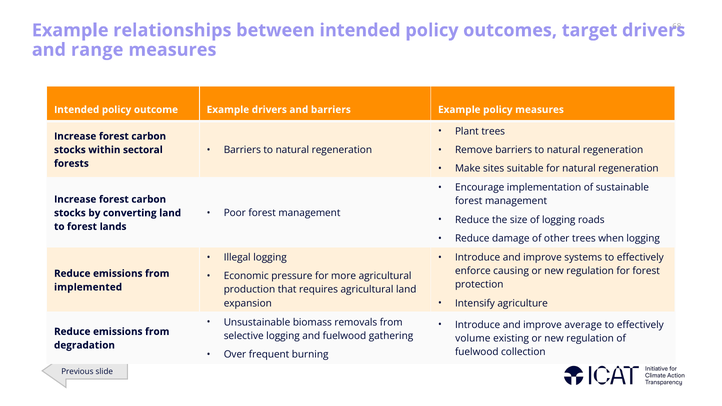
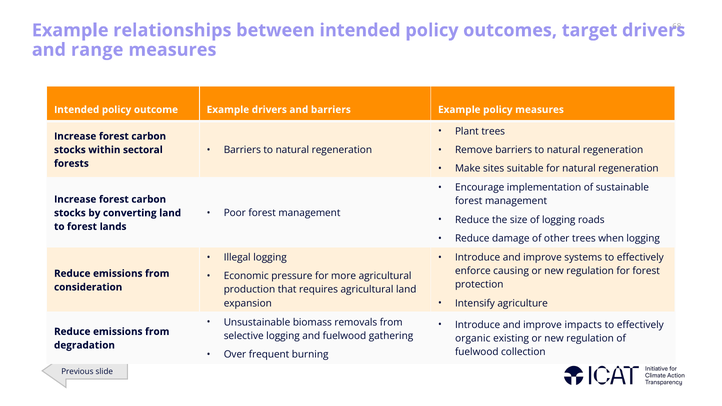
implemented: implemented -> consideration (88, 287)
average: average -> impacts (583, 325)
volume: volume -> organic (473, 339)
